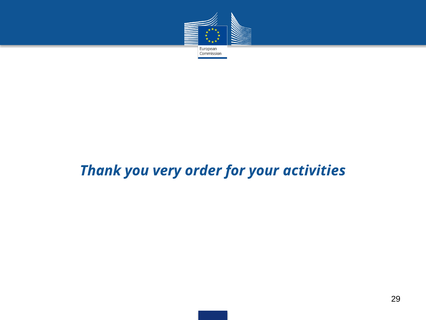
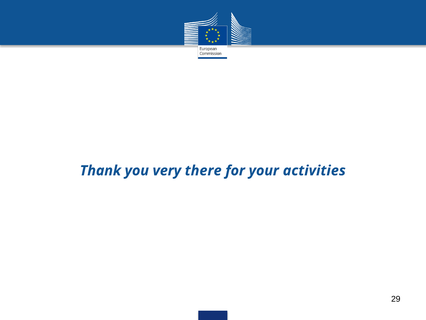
order: order -> there (203, 170)
